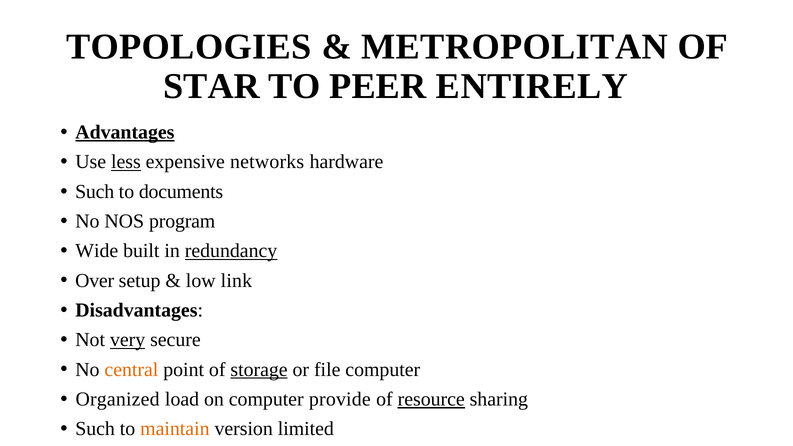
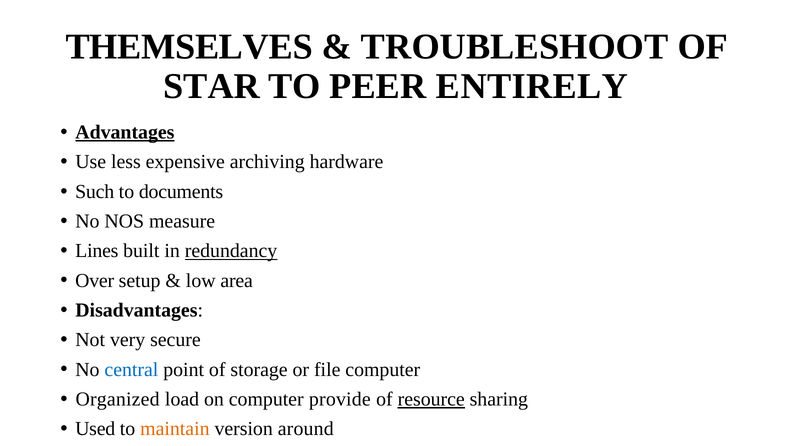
TOPOLOGIES: TOPOLOGIES -> THEMSELVES (189, 47)
METROPOLITAN: METROPOLITAN -> TROUBLESHOOT (515, 47)
less underline: present -> none (126, 162)
networks: networks -> archiving (267, 162)
program: program -> measure (182, 221)
Wide: Wide -> Lines (97, 251)
link: link -> area (237, 281)
very underline: present -> none (128, 340)
central colour: orange -> blue (131, 370)
storage underline: present -> none (259, 370)
Such: Such -> Used (95, 429)
limited: limited -> around (306, 429)
